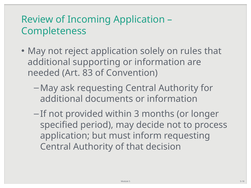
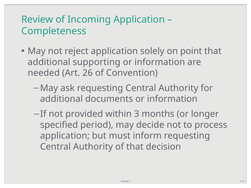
rules: rules -> point (191, 51)
83: 83 -> 26 (88, 73)
